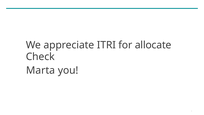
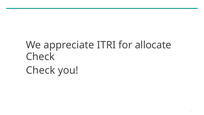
Marta: Marta -> Check (41, 70)
